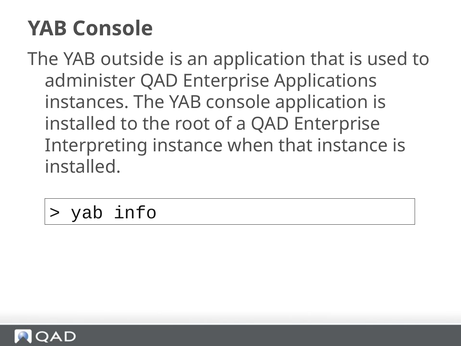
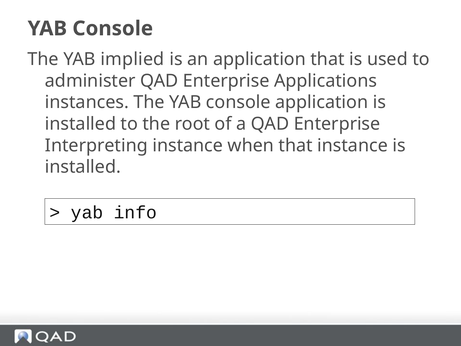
outside: outside -> implied (132, 59)
